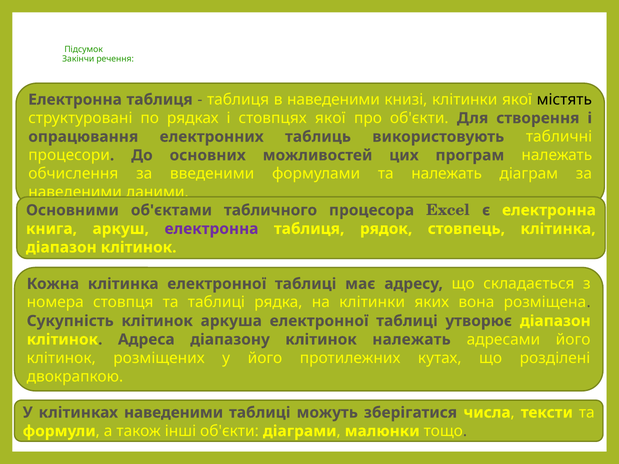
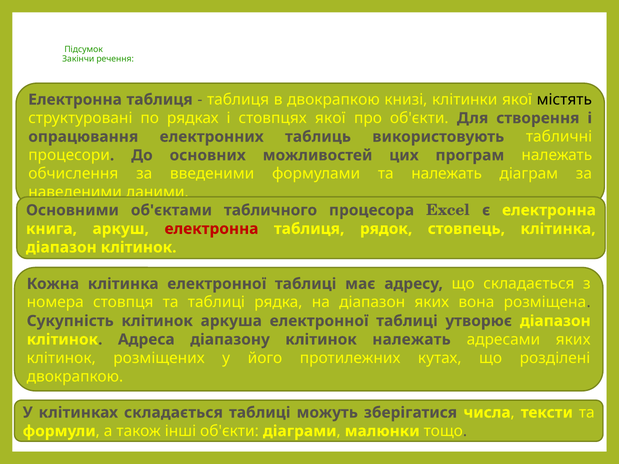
в наведеними: наведеними -> двокрапкою (333, 100)
електронна colour: purple -> red (211, 229)
на клітинки: клітинки -> діапазон (372, 303)
адресами його: його -> яких (573, 340)
клітинках наведеними: наведеними -> складається (173, 413)
